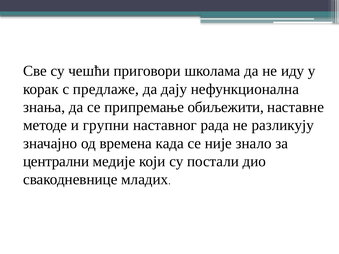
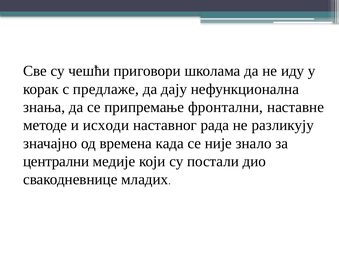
обиљежити: обиљежити -> фронтални (226, 107)
групни: групни -> исходи (106, 125)
